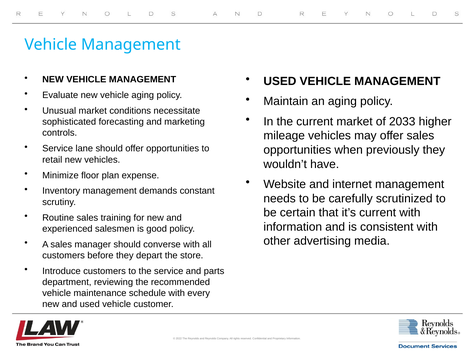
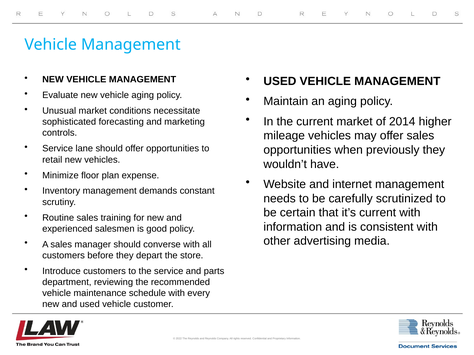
2033: 2033 -> 2014 (402, 122)
